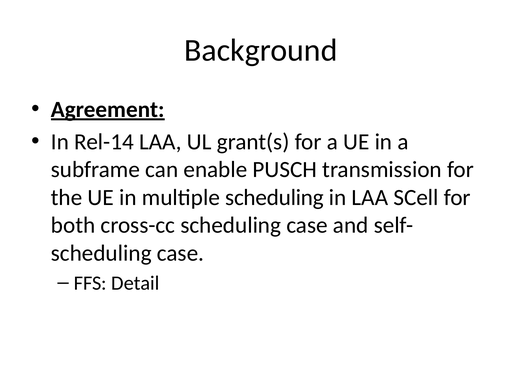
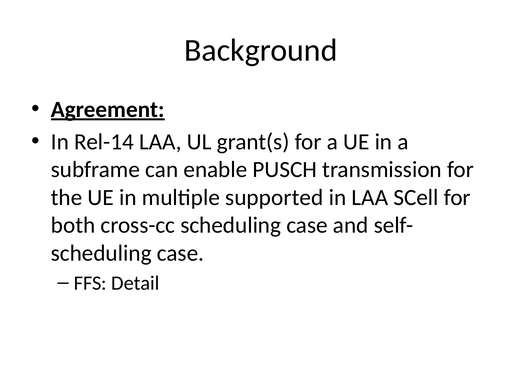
multiple scheduling: scheduling -> supported (274, 198)
